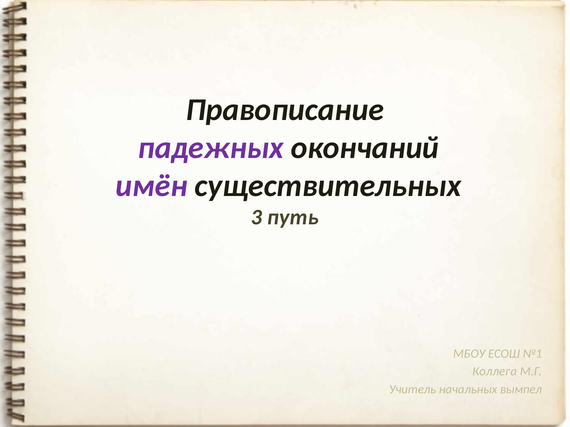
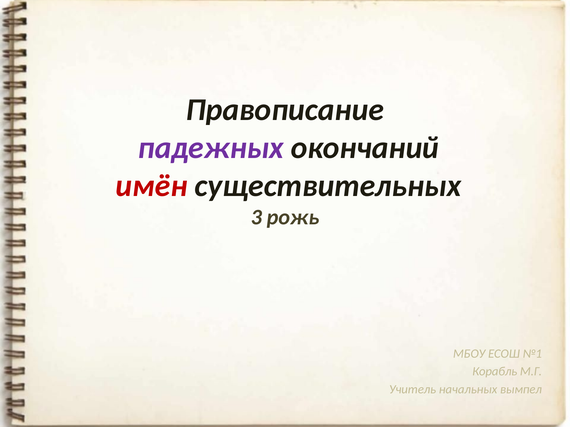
имён colour: purple -> red (152, 186)
путь: путь -> рожь (293, 217)
Коллега: Коллега -> Корабль (495, 372)
